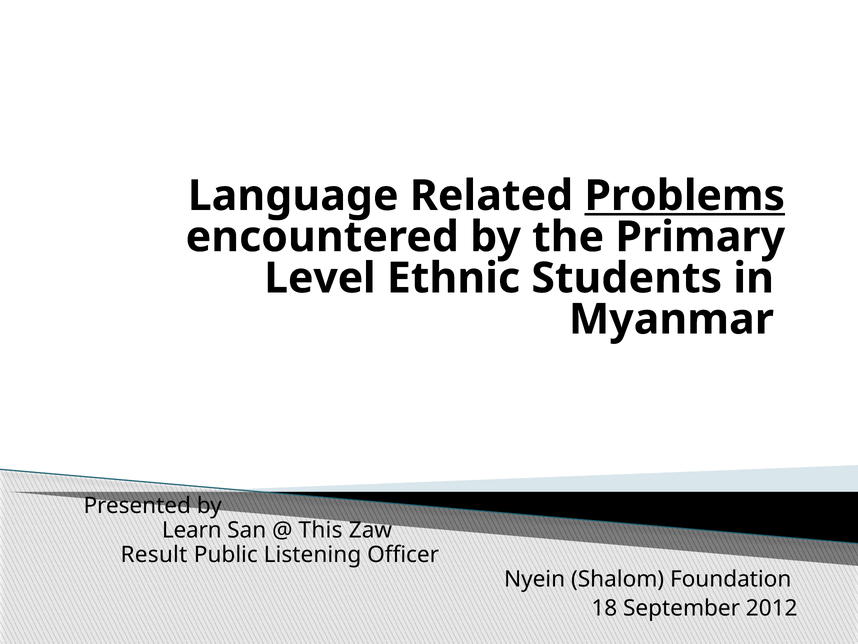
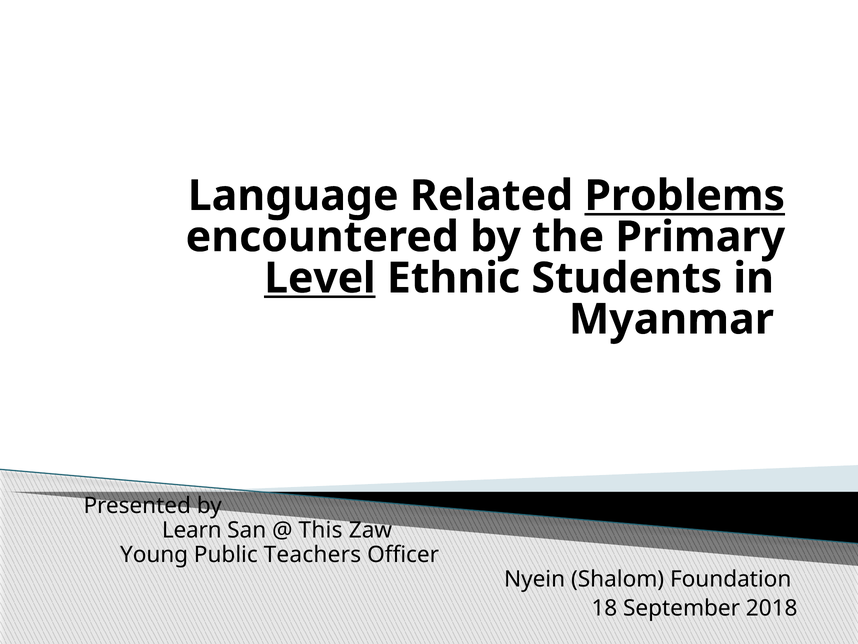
Level underline: none -> present (320, 278)
Result: Result -> Young (154, 554)
Listening: Listening -> Teachers (312, 554)
2012: 2012 -> 2018 (772, 608)
